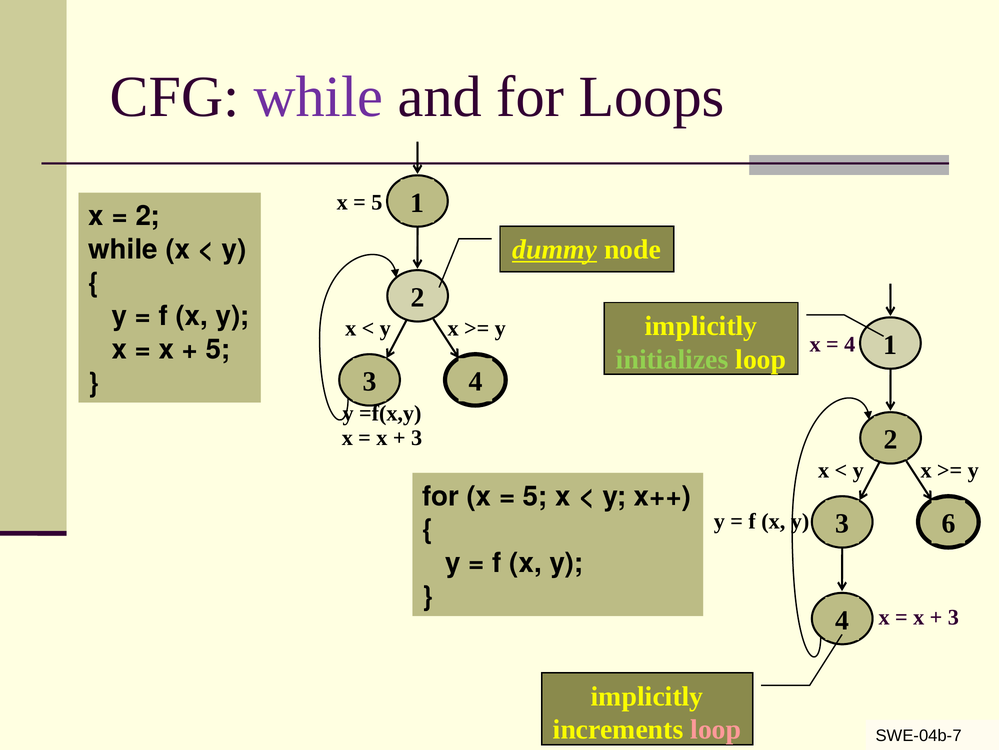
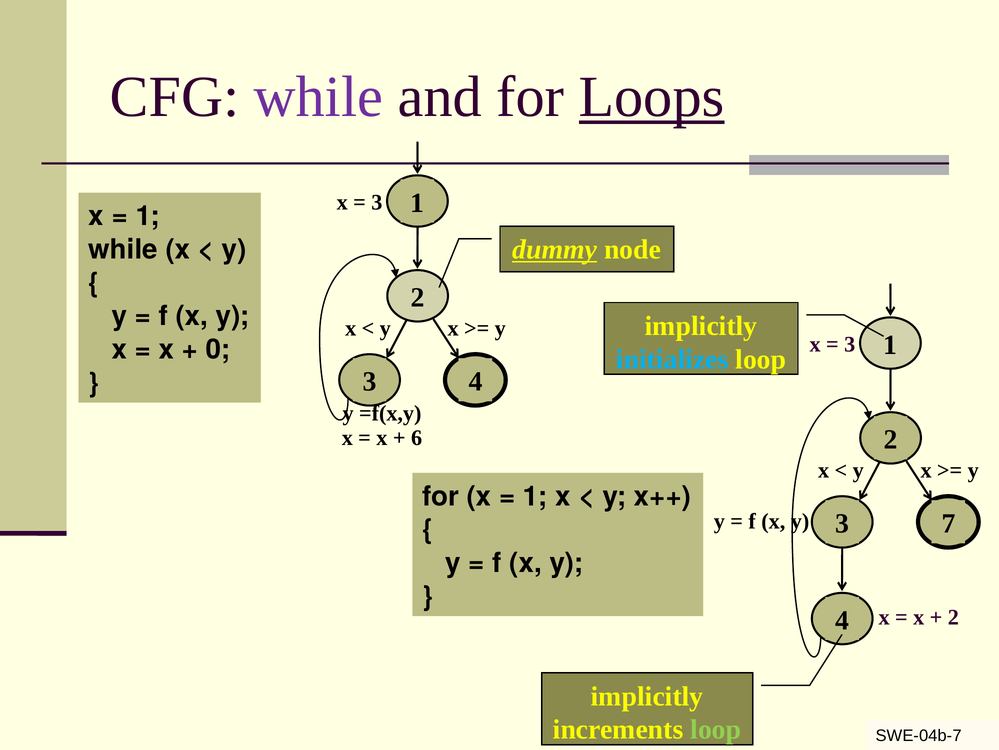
Loops underline: none -> present (652, 97)
5: 5 -> 3 (377, 202)
2: 2 -> 1 (148, 216)
4: 4 -> 3 (850, 344)
5: 5 -> 0 (218, 349)
initializes colour: light green -> light blue (672, 359)
3: 3 -> 6 (417, 437)
5: 5 -> 1 (535, 496)
6: 6 -> 7 (948, 523)
3: 3 -> 2 (953, 617)
loop colour: pink -> light green (716, 729)
